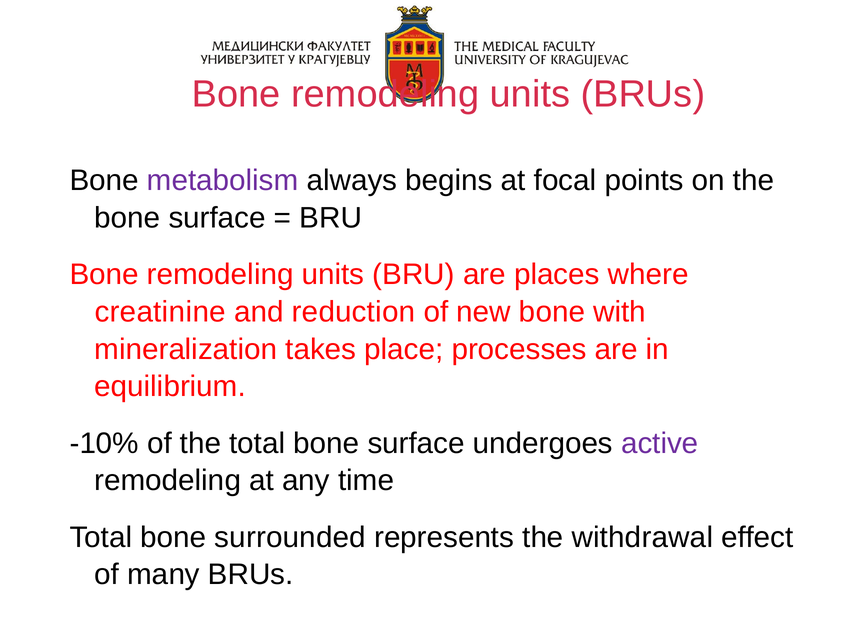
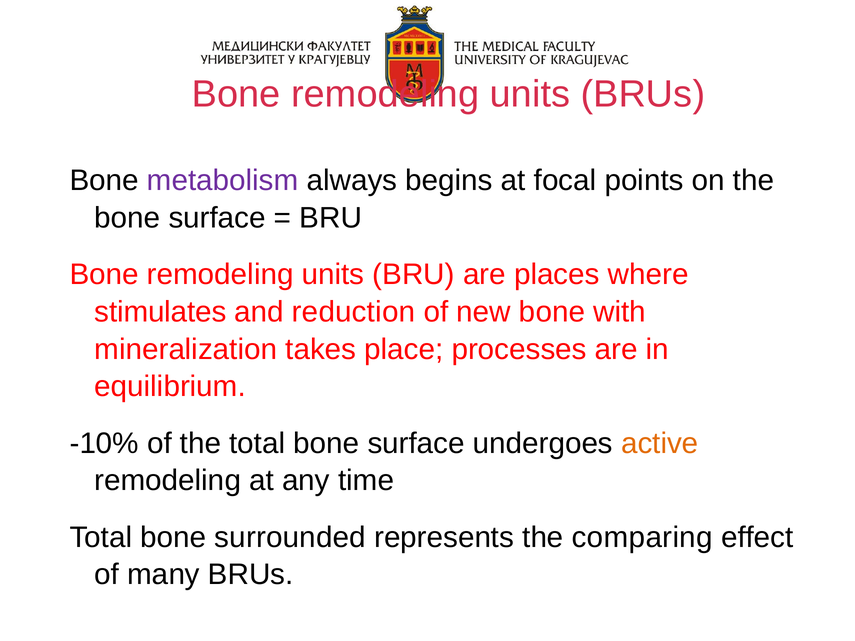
creatinine: creatinine -> stimulates (160, 312)
active colour: purple -> orange (660, 443)
withdrawal: withdrawal -> comparing (642, 537)
